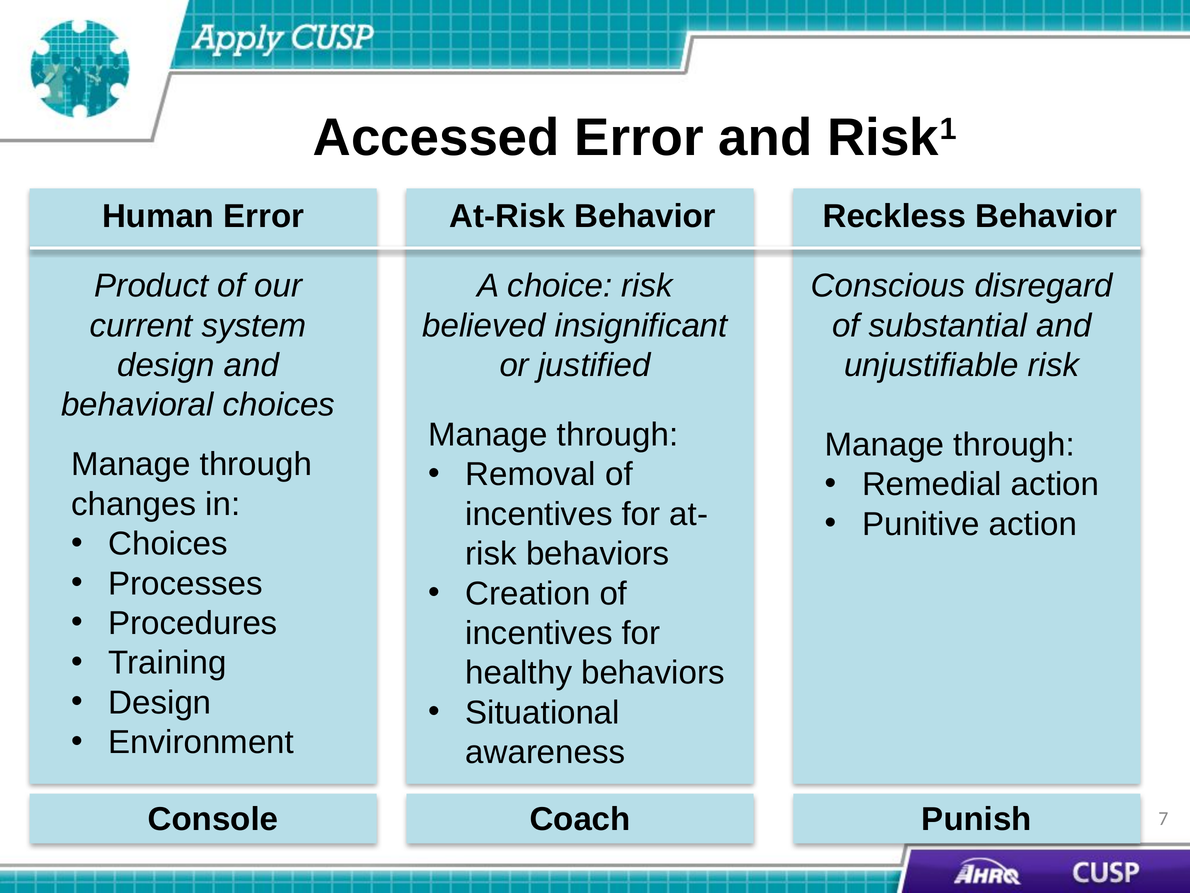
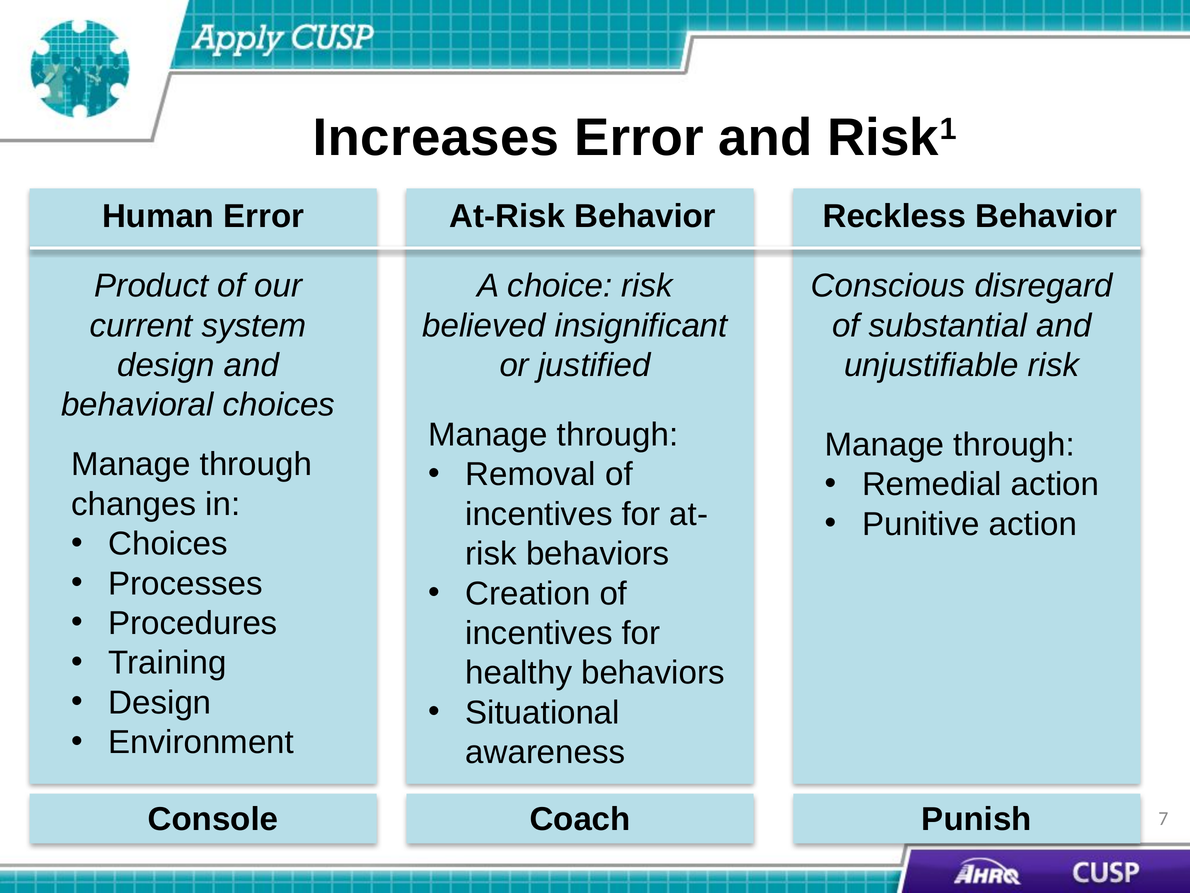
Accessed: Accessed -> Increases (436, 138)
